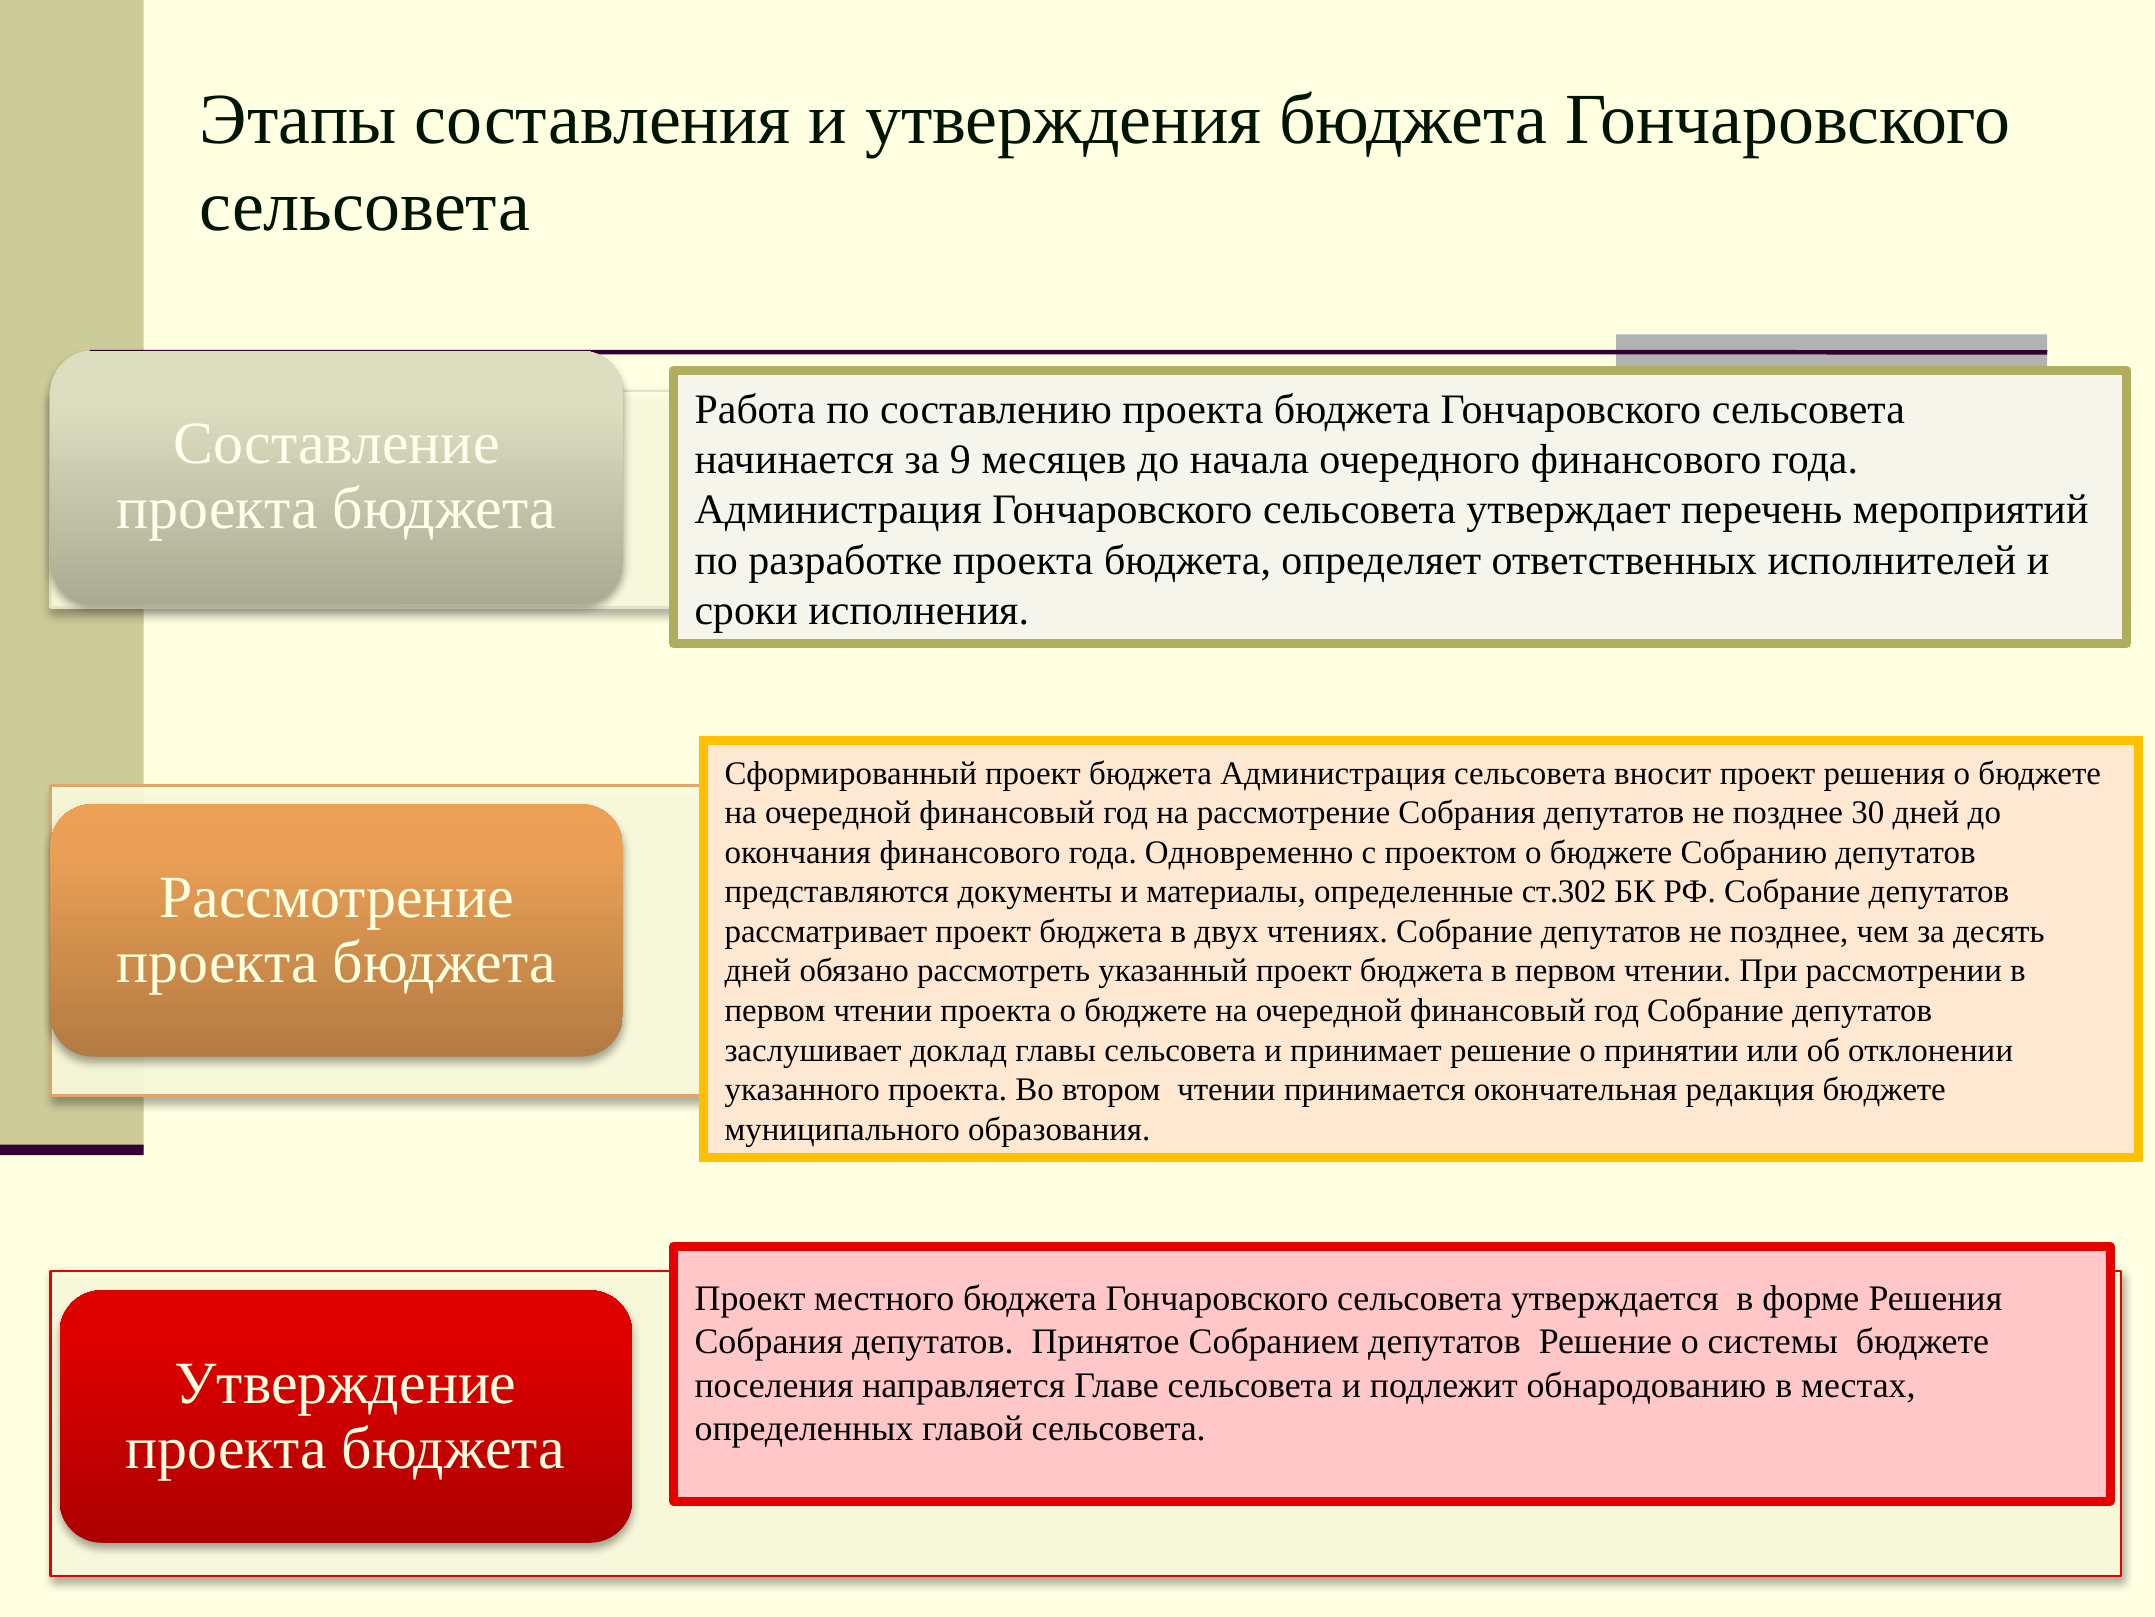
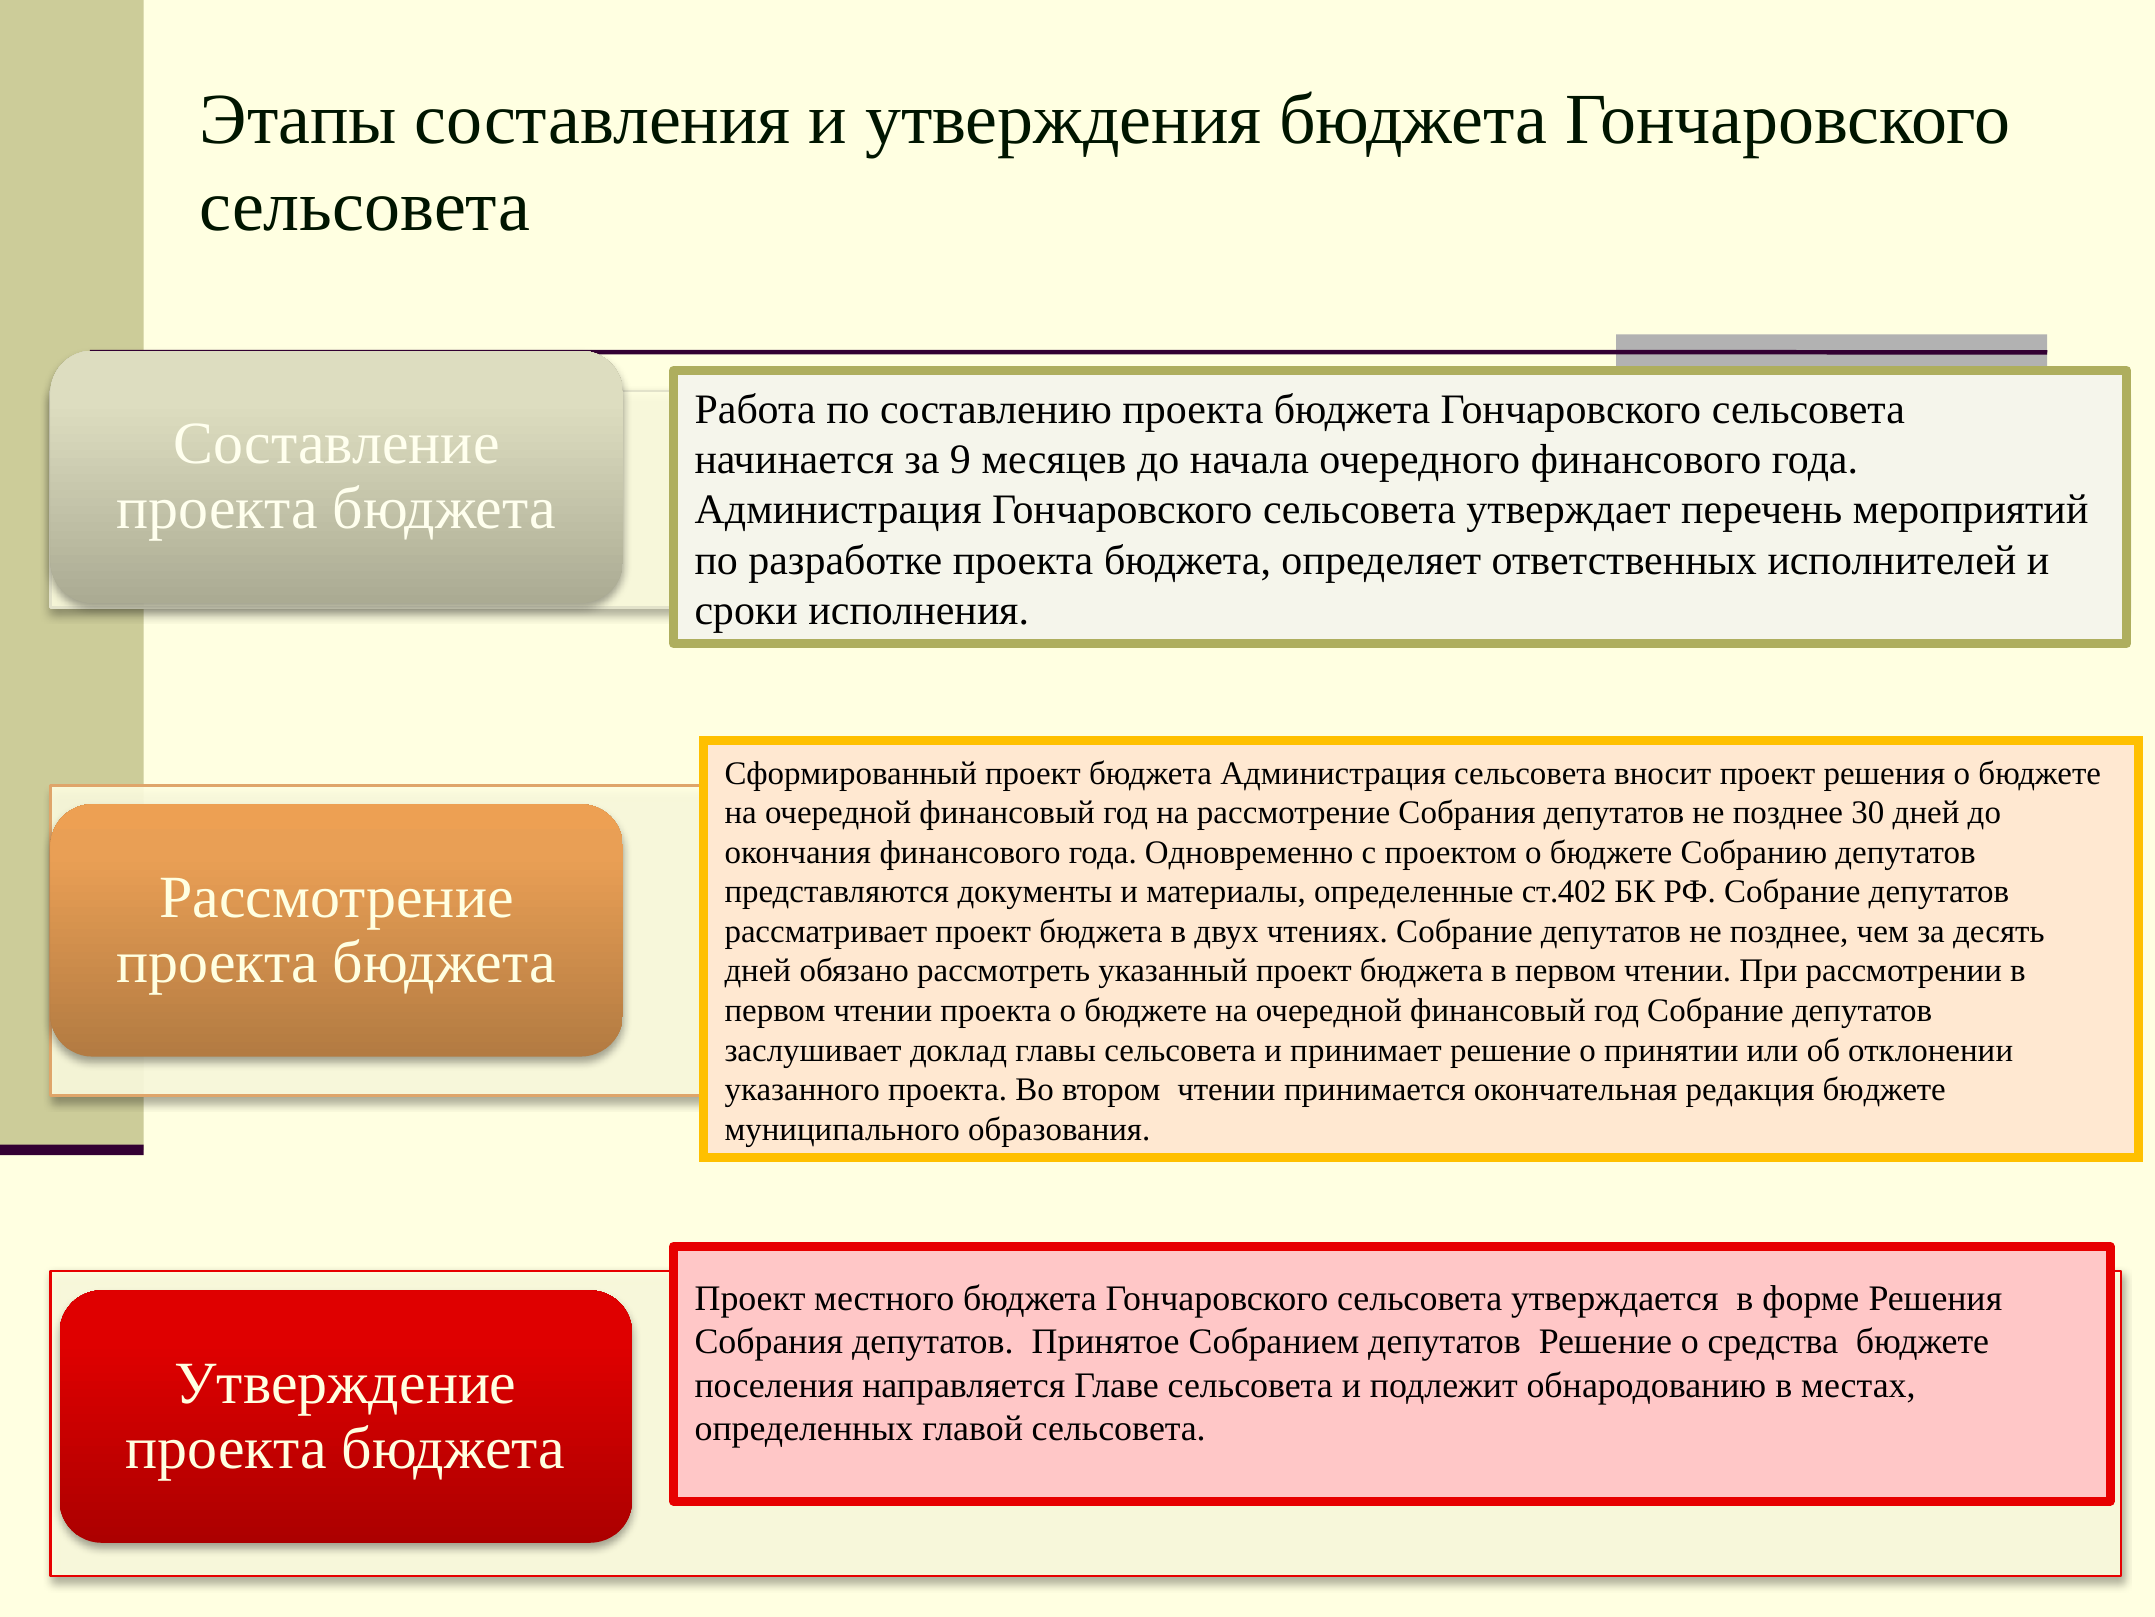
ст.302: ст.302 -> ст.402 (1564, 892)
системы: системы -> средства (1773, 1341)
